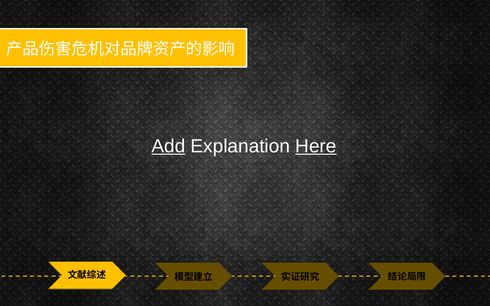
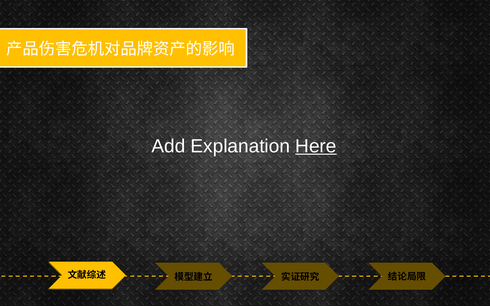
Add underline: present -> none (168, 146)
